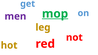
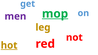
hot underline: none -> present (9, 45)
